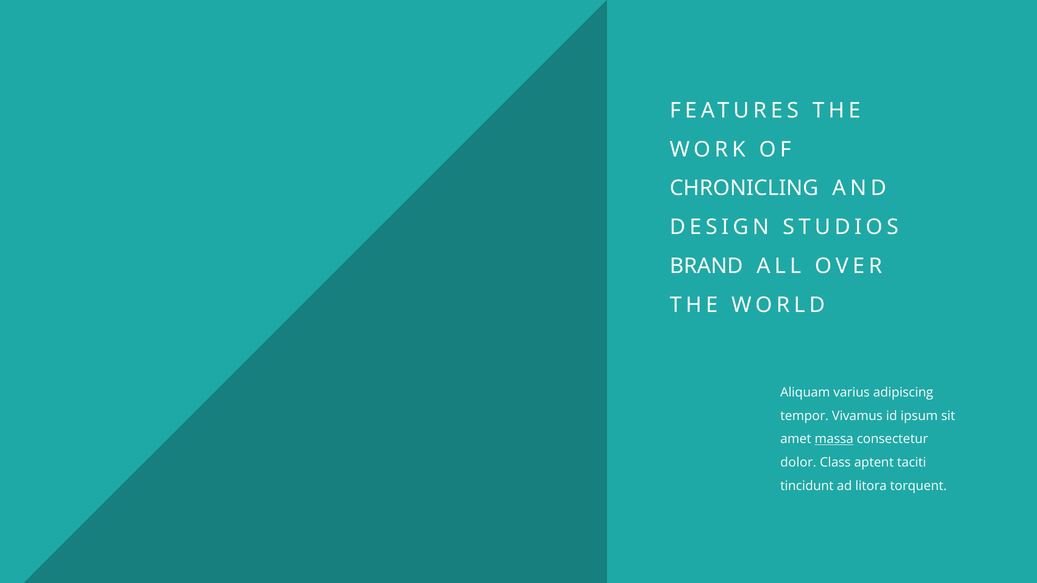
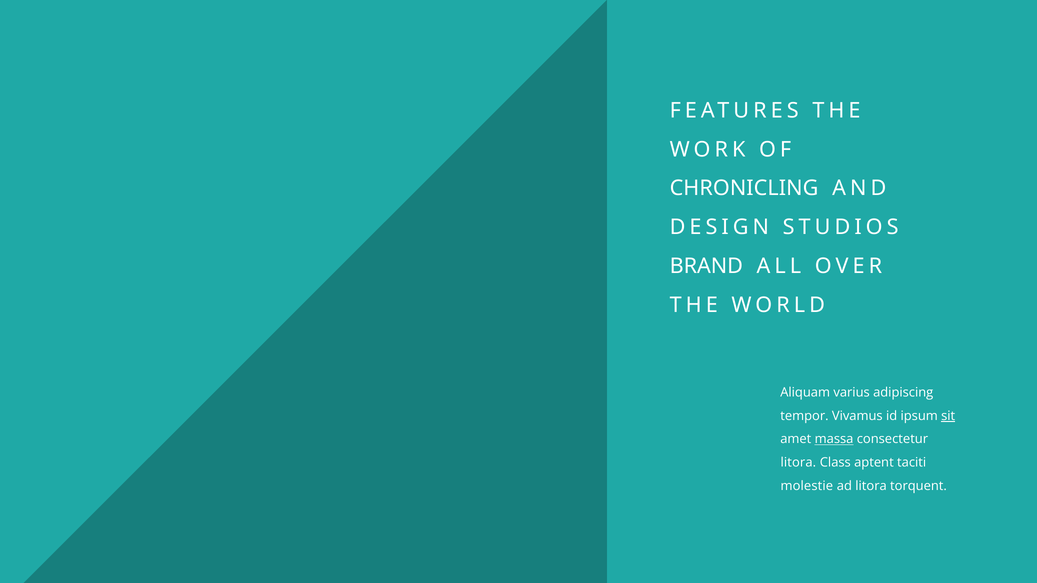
sit underline: none -> present (948, 416)
dolor: dolor -> litora (798, 463)
tincidunt: tincidunt -> molestie (807, 486)
